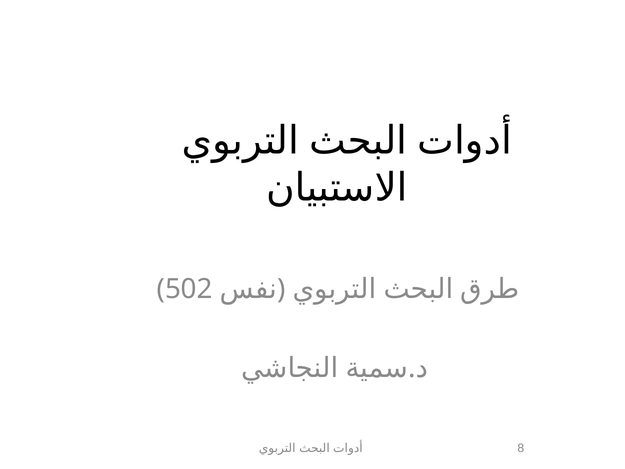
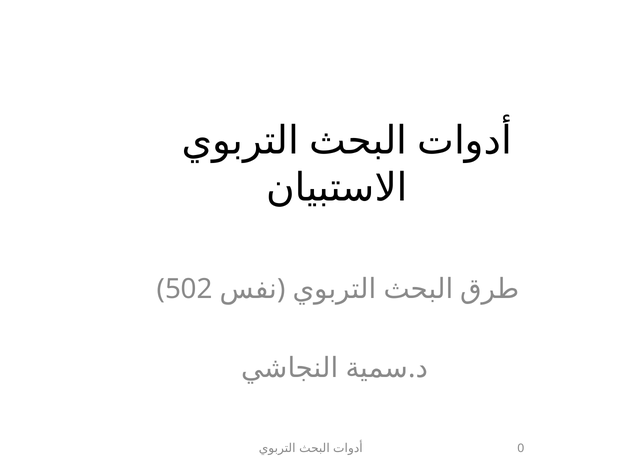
8: 8 -> 0 (521, 448)
